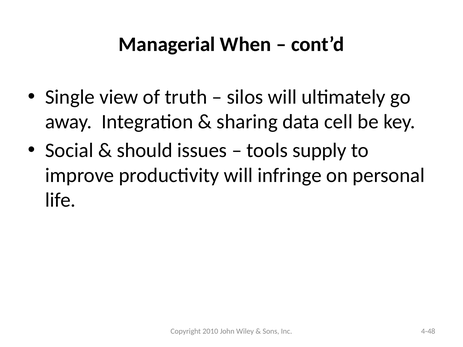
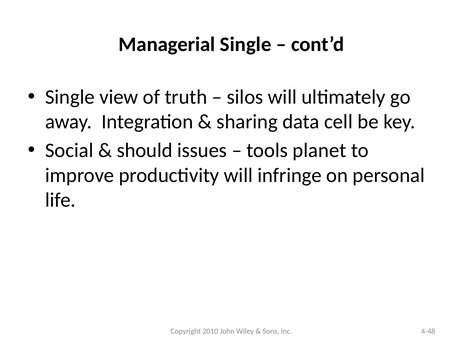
Managerial When: When -> Single (246, 44)
supply: supply -> planet (319, 151)
